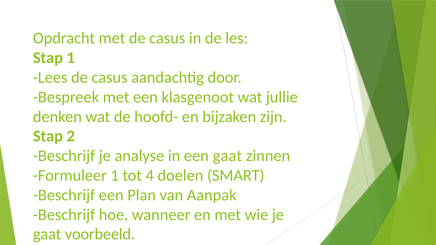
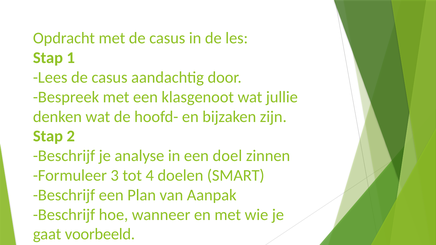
een gaat: gaat -> doel (227, 156)
Formuleer 1: 1 -> 3 (115, 176)
